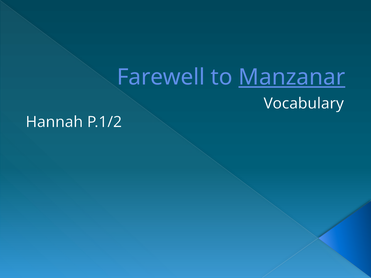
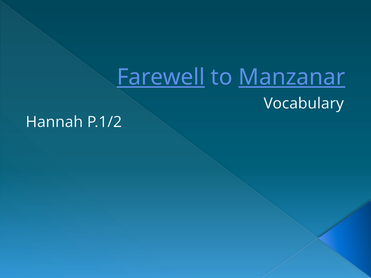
Farewell underline: none -> present (161, 77)
